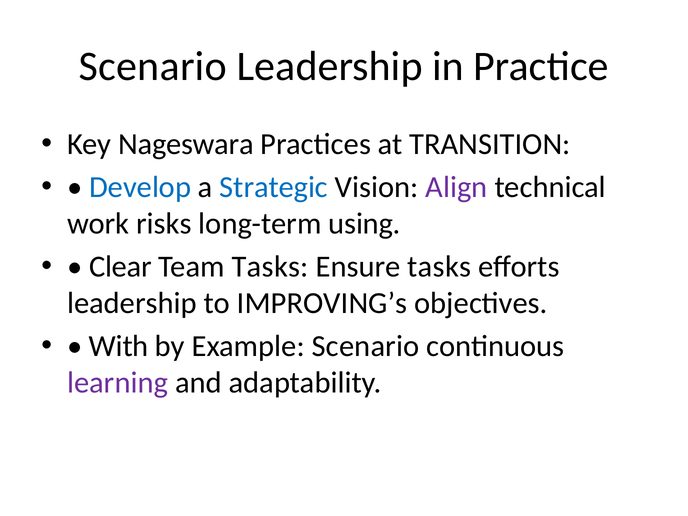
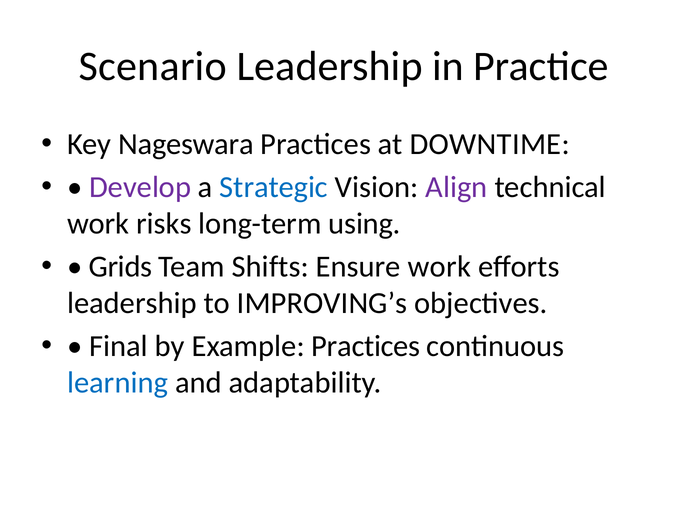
TRANSITION: TRANSITION -> DOWNTIME (490, 144)
Develop colour: blue -> purple (140, 187)
Clear: Clear -> Grids (120, 267)
Team Tasks: Tasks -> Shifts (270, 267)
Ensure tasks: tasks -> work (439, 267)
With: With -> Final (119, 346)
Example Scenario: Scenario -> Practices (366, 346)
learning colour: purple -> blue (118, 383)
